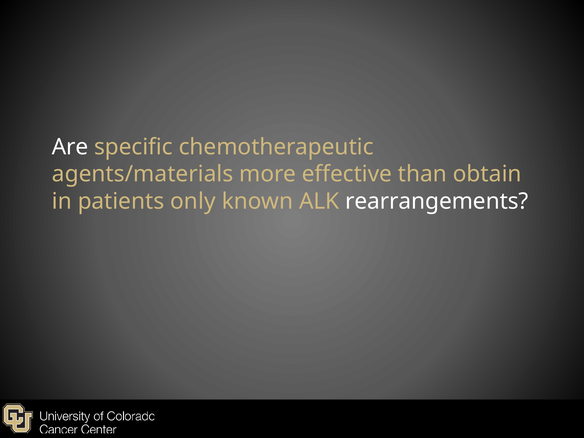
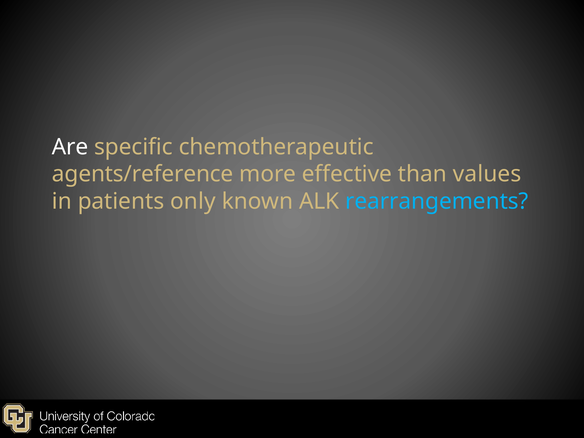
agents/materials: agents/materials -> agents/reference (143, 174)
obtain: obtain -> values (487, 174)
rearrangements colour: white -> light blue (437, 201)
